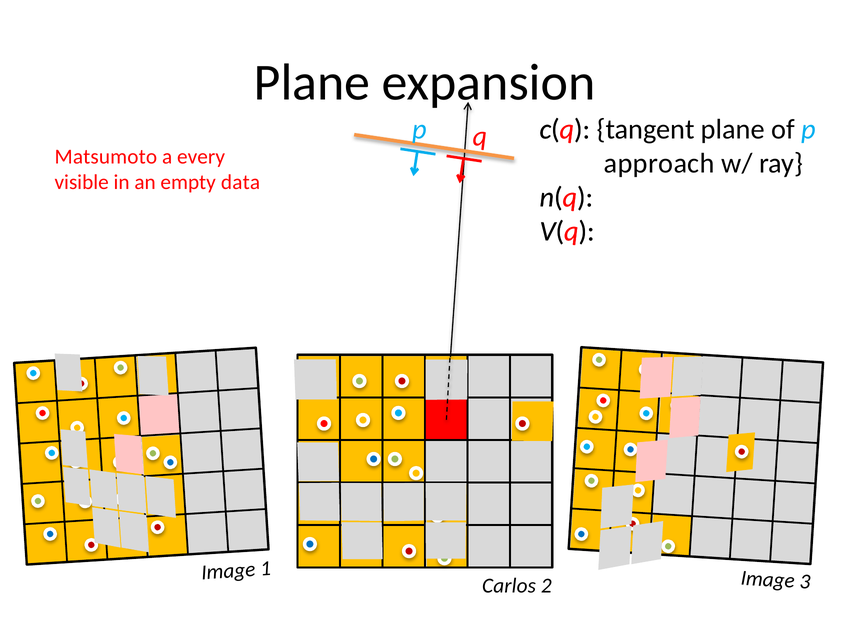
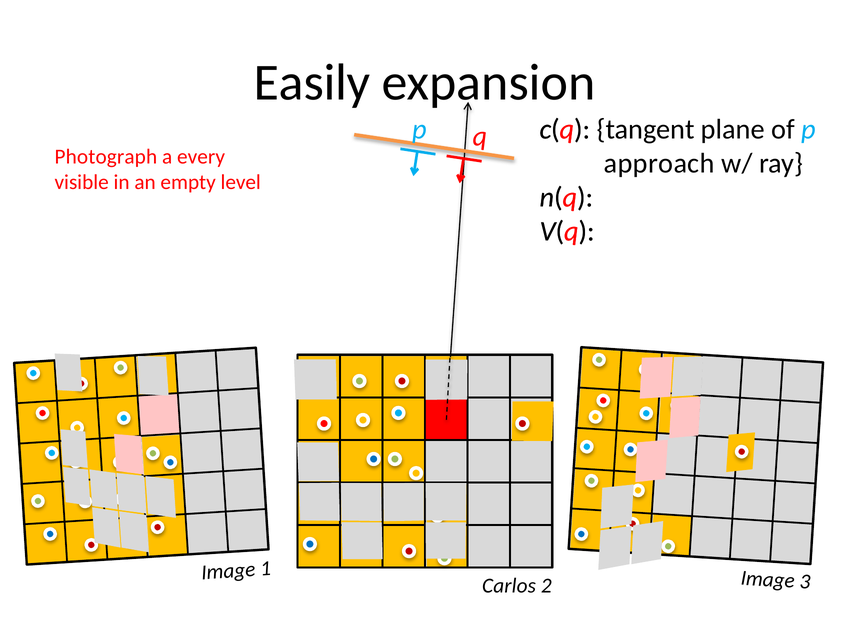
Plane: Plane -> Easily (312, 82)
Matsumoto: Matsumoto -> Photograph (106, 157)
data: data -> level (241, 182)
